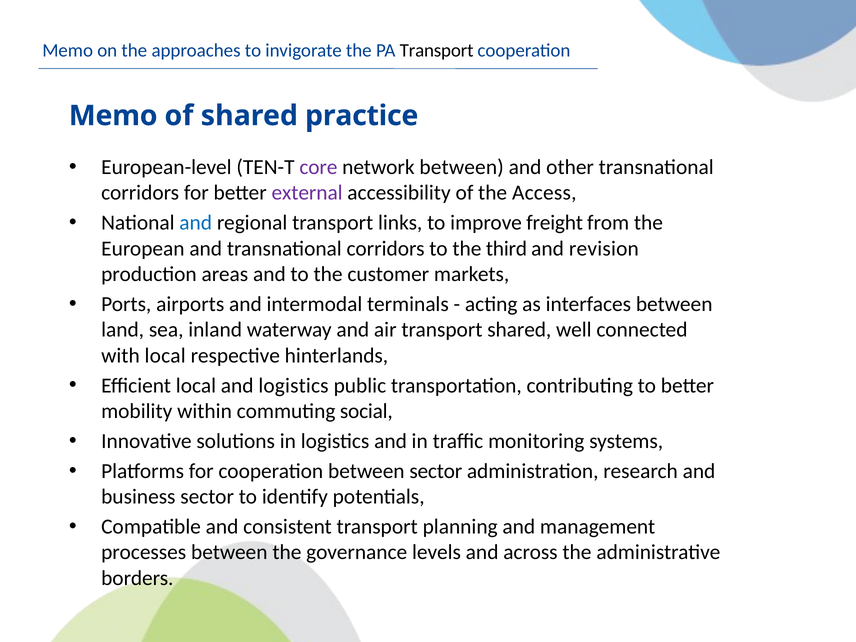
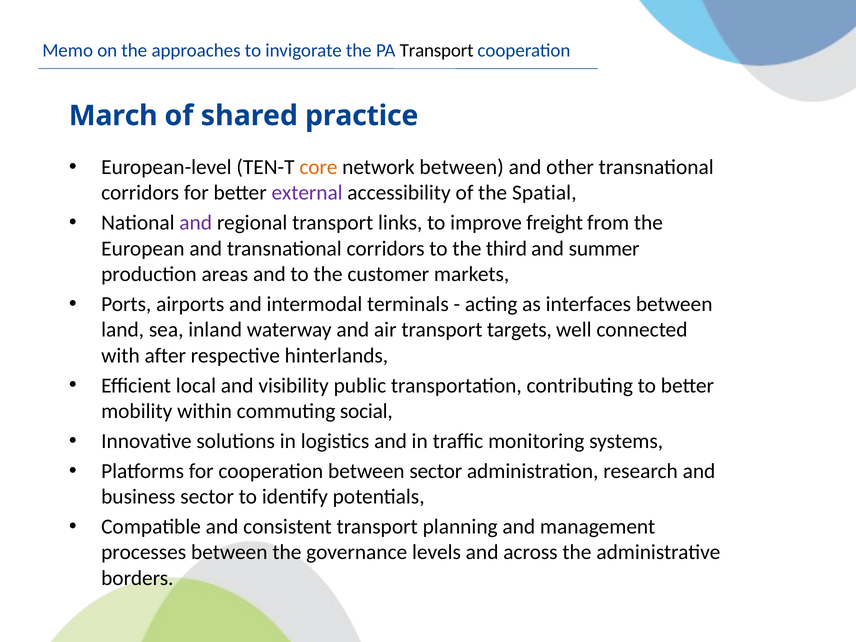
Memo: Memo -> March (113, 116)
core colour: purple -> orange (318, 167)
Access: Access -> Spatial (544, 193)
and colour: blue -> purple (196, 223)
revision: revision -> summer (604, 249)
transport shared: shared -> targets (519, 330)
with local: local -> after (165, 356)
and logistics: logistics -> visibility (294, 385)
